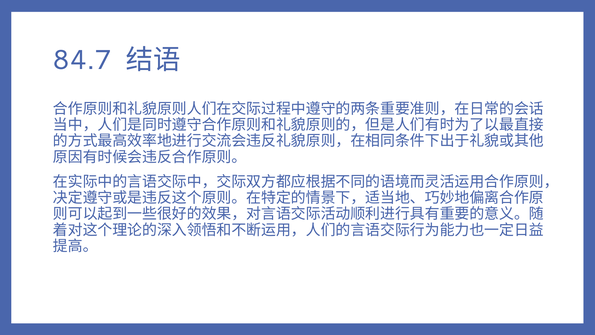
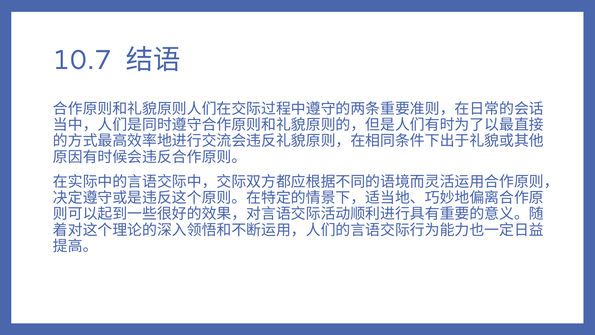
84.7: 84.7 -> 10.7 (82, 60)
